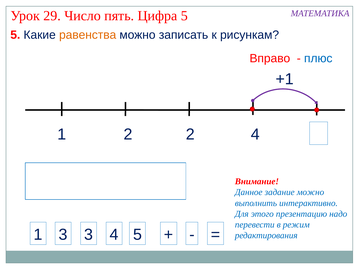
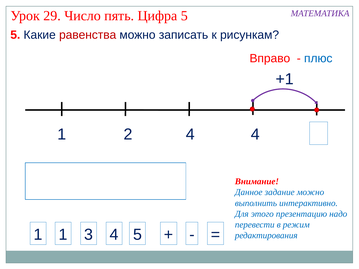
равенства colour: orange -> red (88, 35)
1 2: 2 -> 4 (190, 134)
1 3: 3 -> 1 (63, 235)
